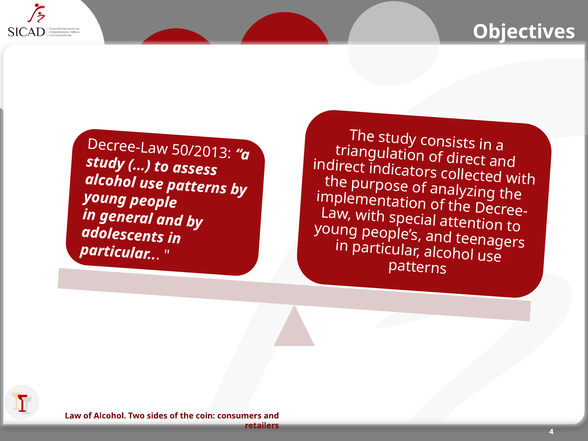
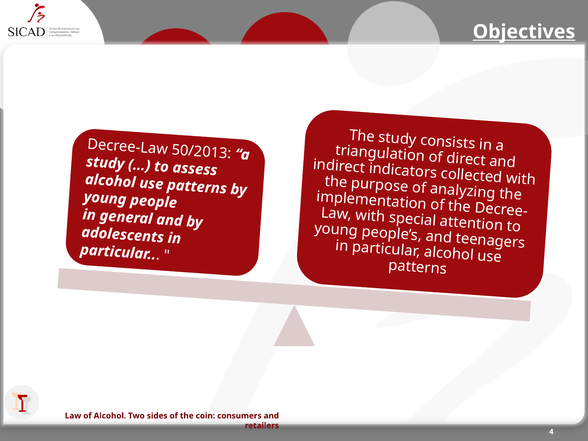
Objectives underline: none -> present (524, 32)
